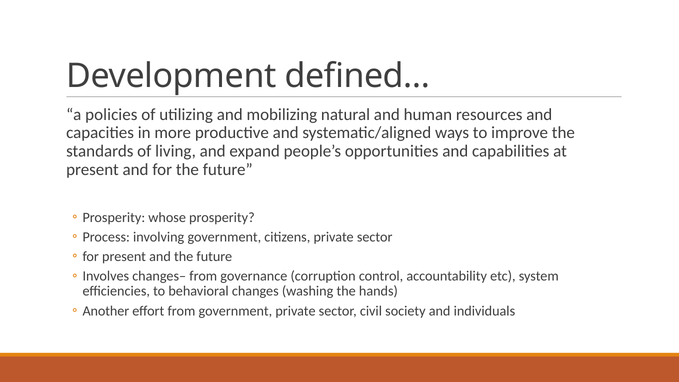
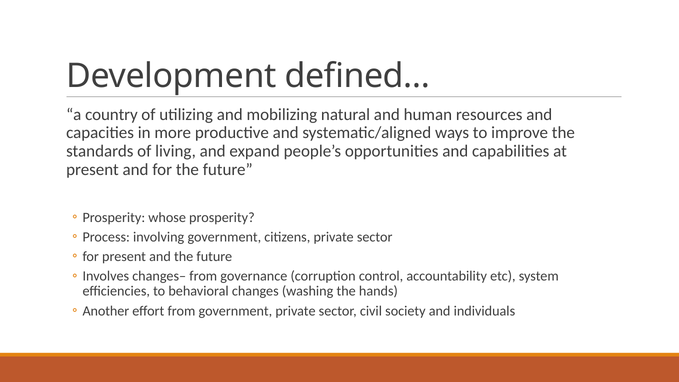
policies: policies -> country (111, 114)
